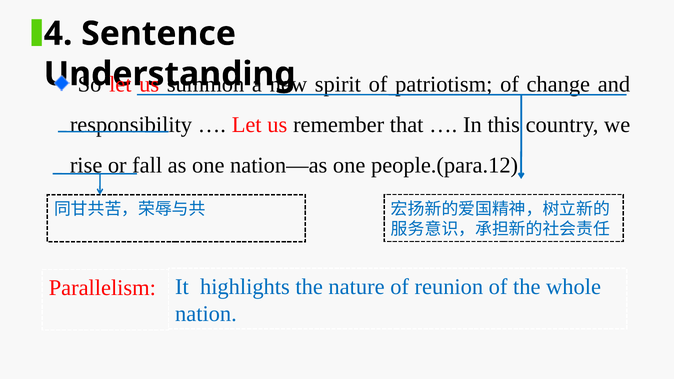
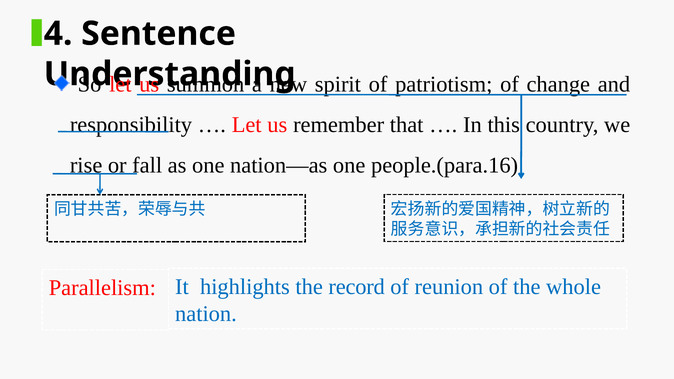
people.(para.12: people.(para.12 -> people.(para.16 (445, 165)
nature: nature -> record (357, 287)
